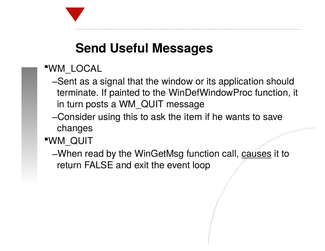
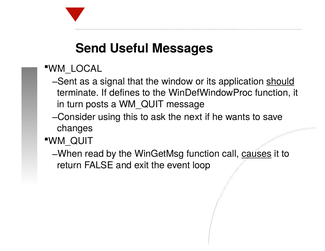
should underline: none -> present (280, 81)
painted: painted -> defines (125, 93)
item: item -> next (193, 117)
